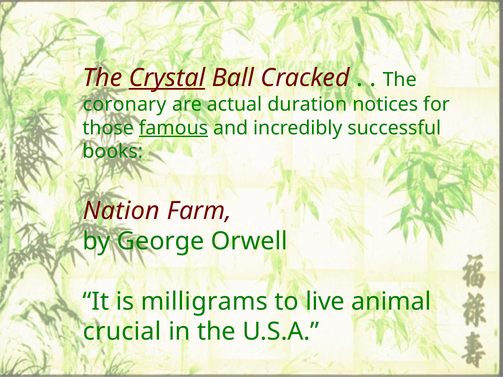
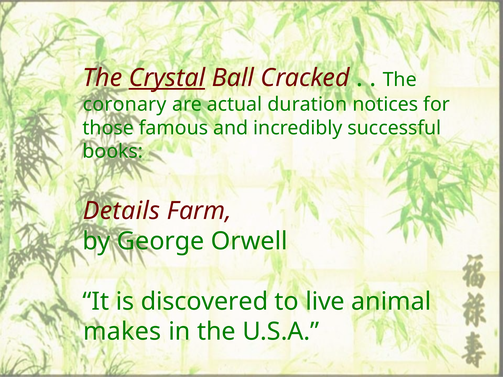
famous underline: present -> none (174, 128)
Nation: Nation -> Details (121, 211)
milligrams: milligrams -> discovered (204, 302)
crucial: crucial -> makes (122, 332)
